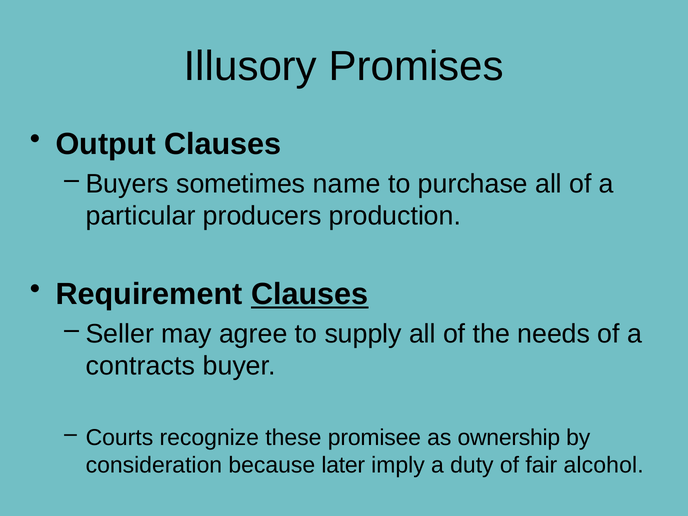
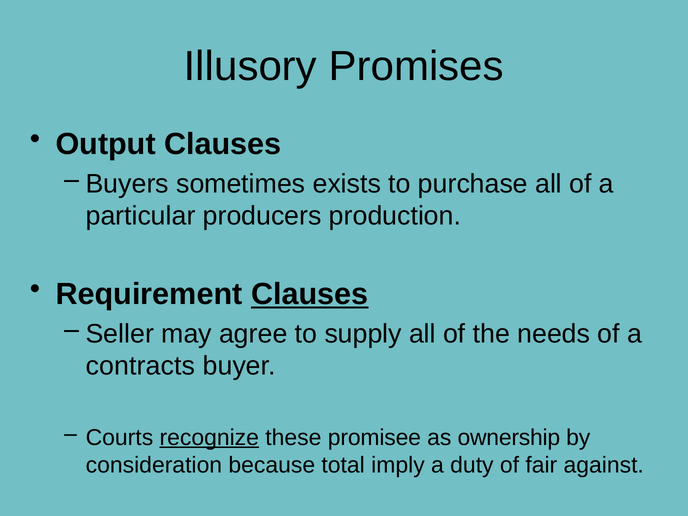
name: name -> exists (347, 184)
recognize underline: none -> present (209, 438)
later: later -> total (343, 465)
alcohol: alcohol -> against (604, 465)
